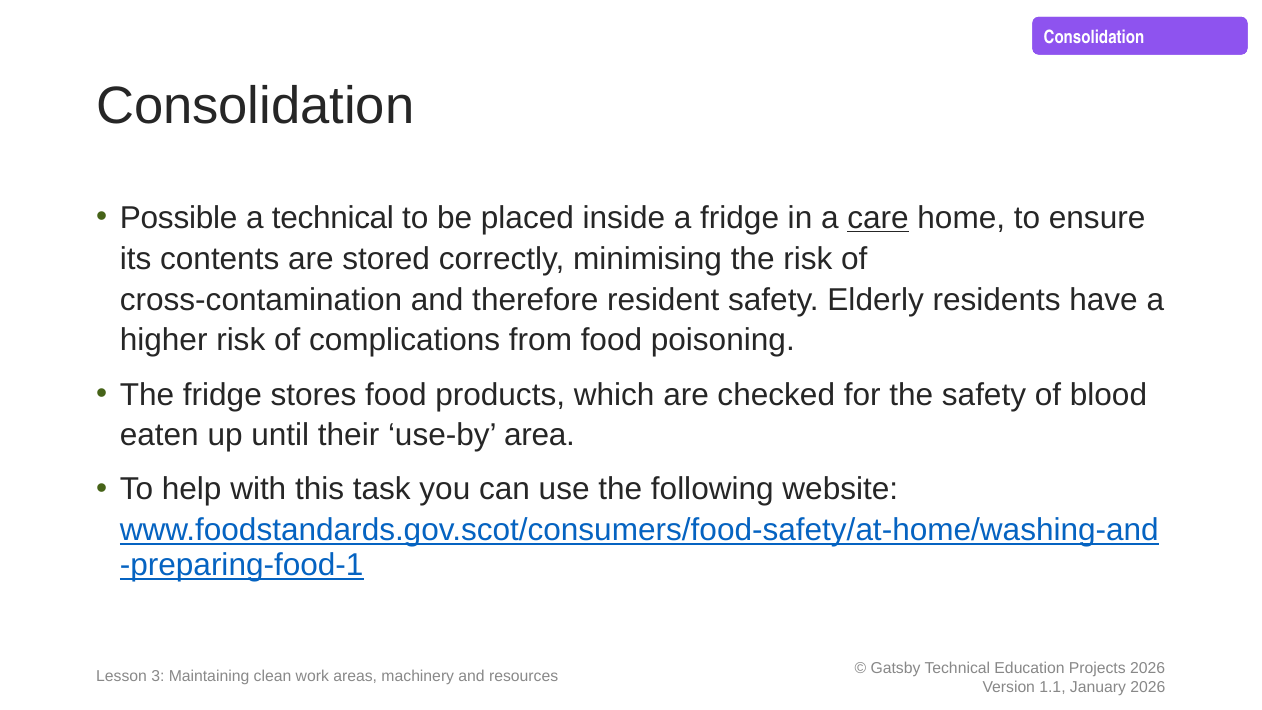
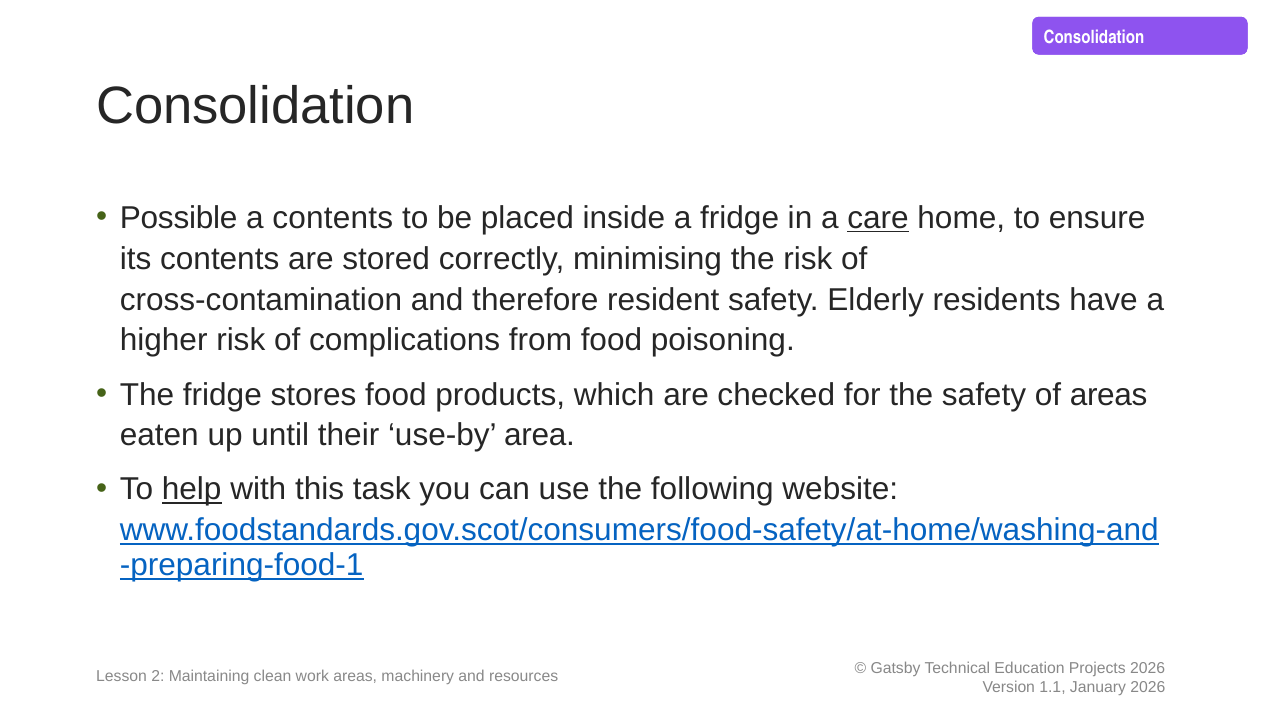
a technical: technical -> contents (333, 218)
of blood: blood -> areas (1109, 395)
help underline: none -> present (192, 489)
3: 3 -> 2 (158, 676)
